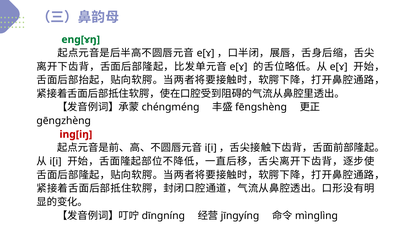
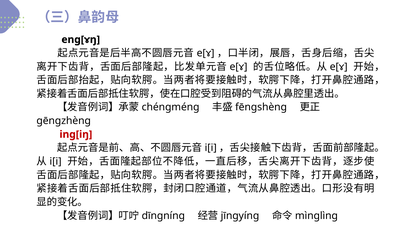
enɡ[ɤŋ colour: green -> black (81, 40)
